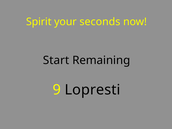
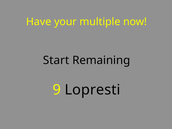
Spirit: Spirit -> Have (39, 22)
seconds: seconds -> multiple (100, 22)
